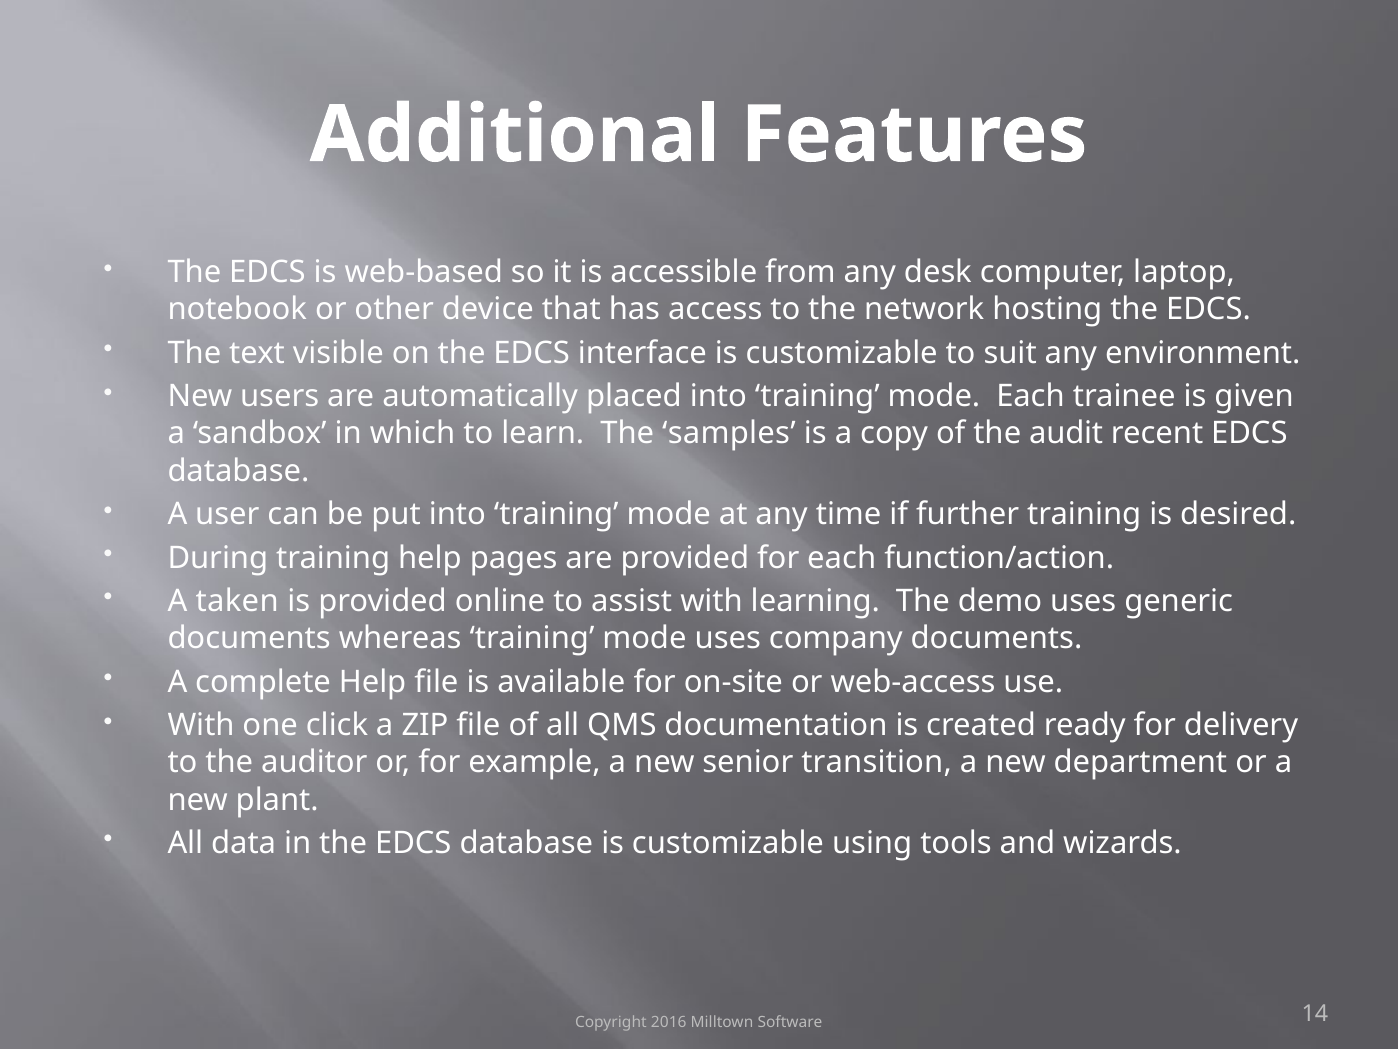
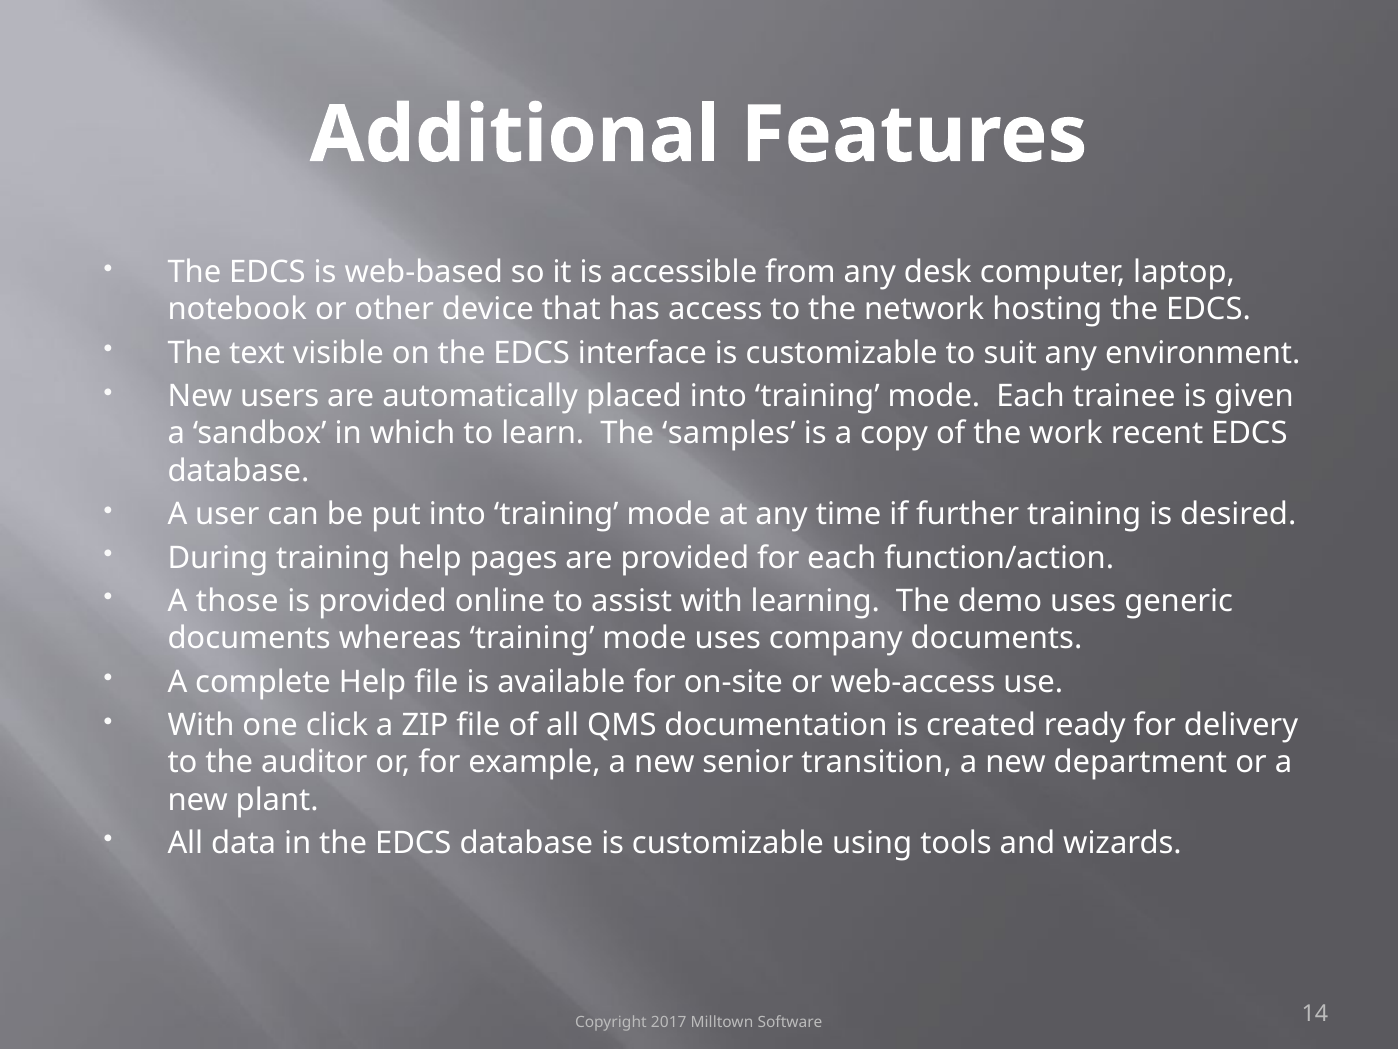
audit: audit -> work (1066, 434)
taken: taken -> those (237, 601)
2016: 2016 -> 2017 (669, 1022)
